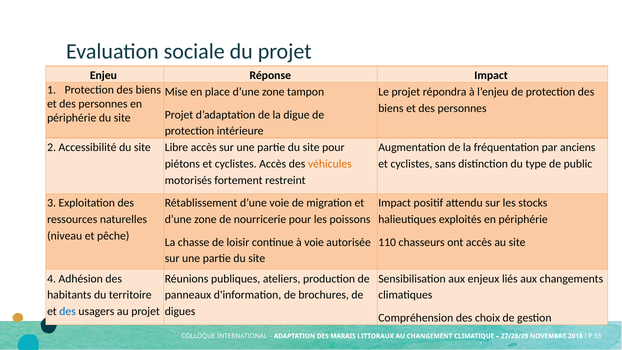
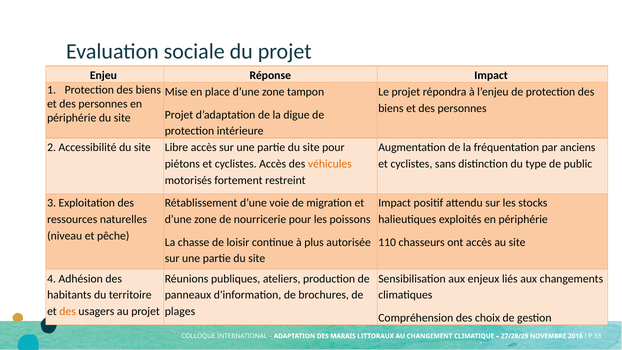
à voie: voie -> plus (314, 242)
des colour: blue -> orange (68, 311)
digues: digues -> plages (180, 311)
